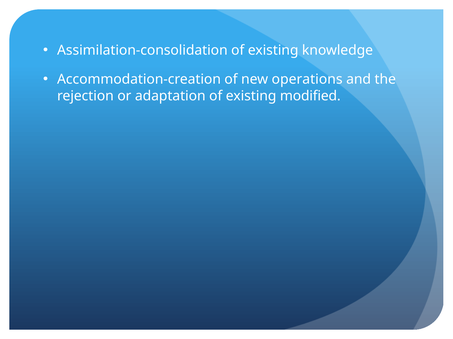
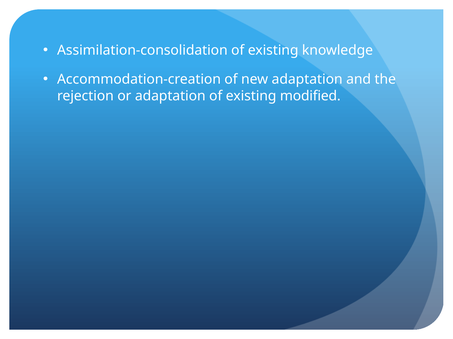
new operations: operations -> adaptation (307, 80)
